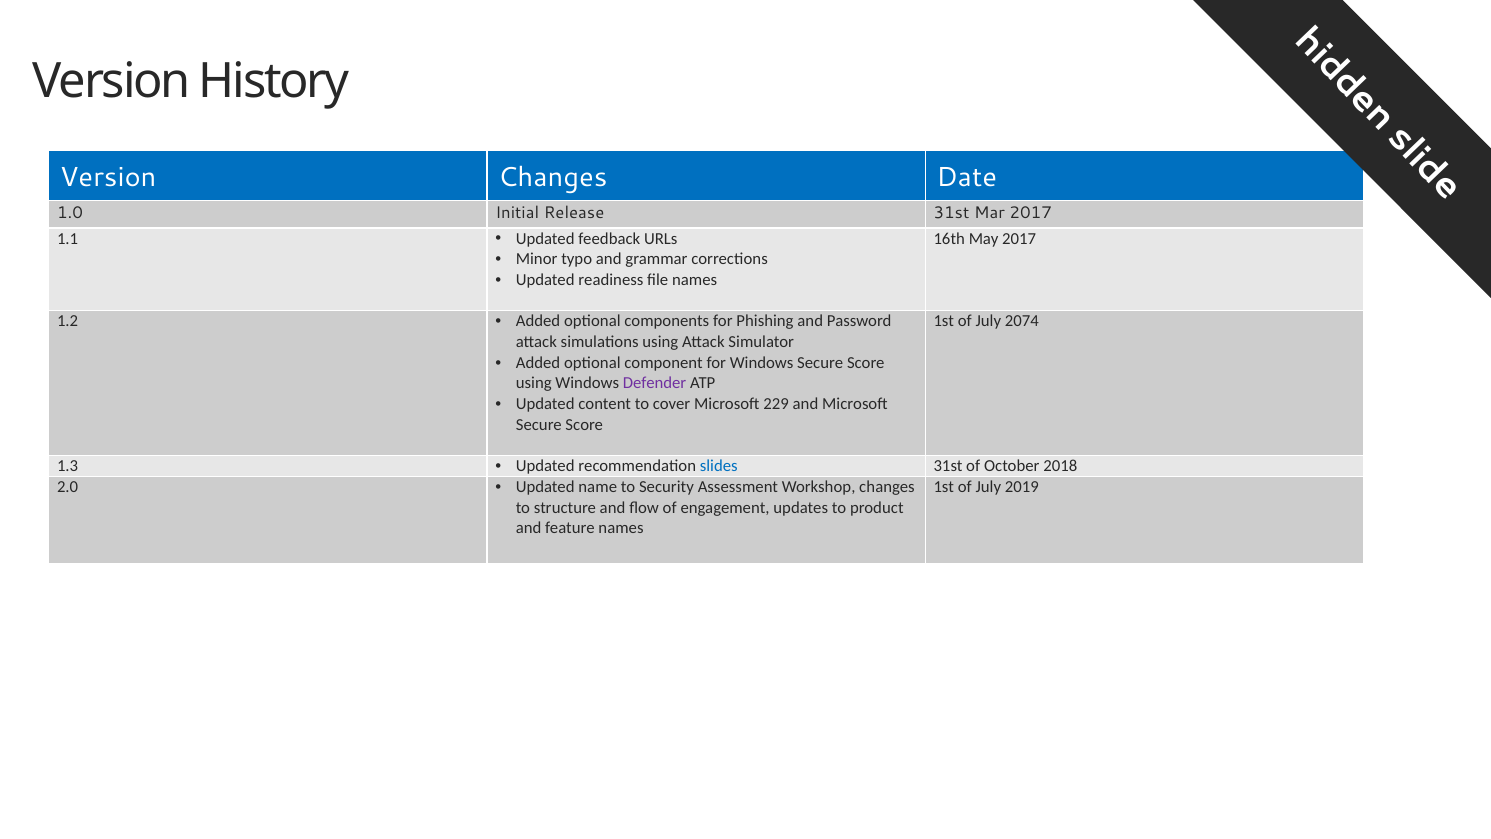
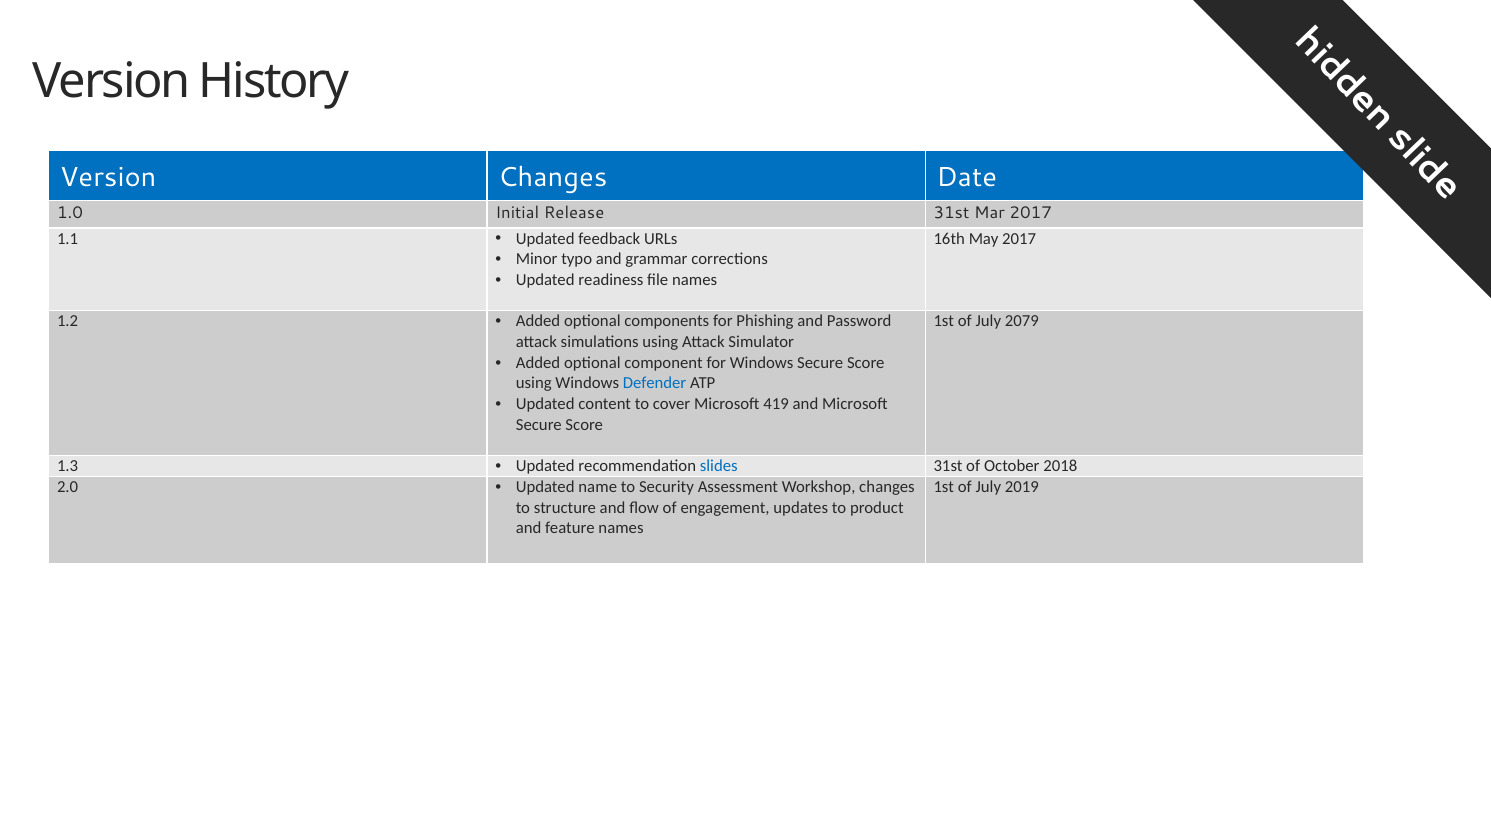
2074: 2074 -> 2079 (1022, 321)
Defender colour: purple -> blue (655, 383)
229: 229 -> 419 (776, 404)
